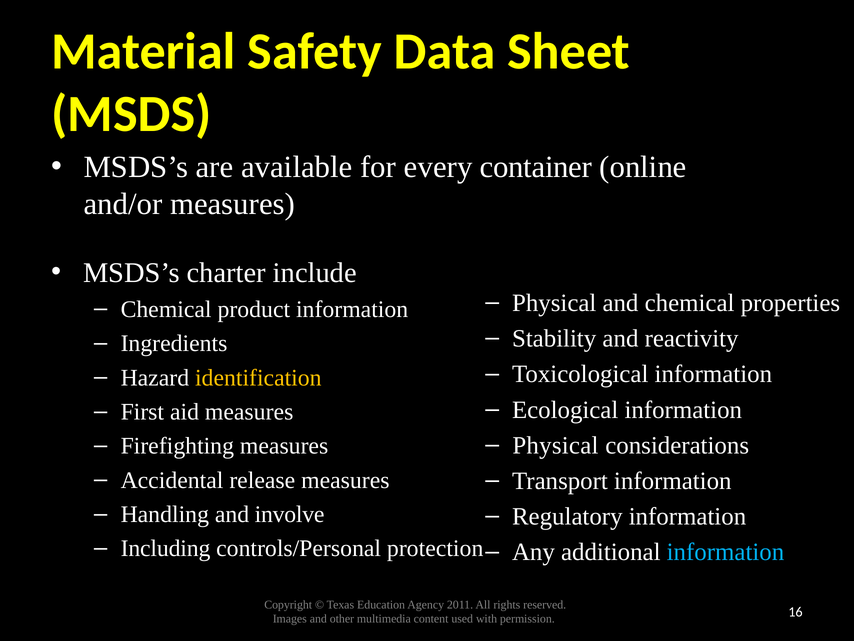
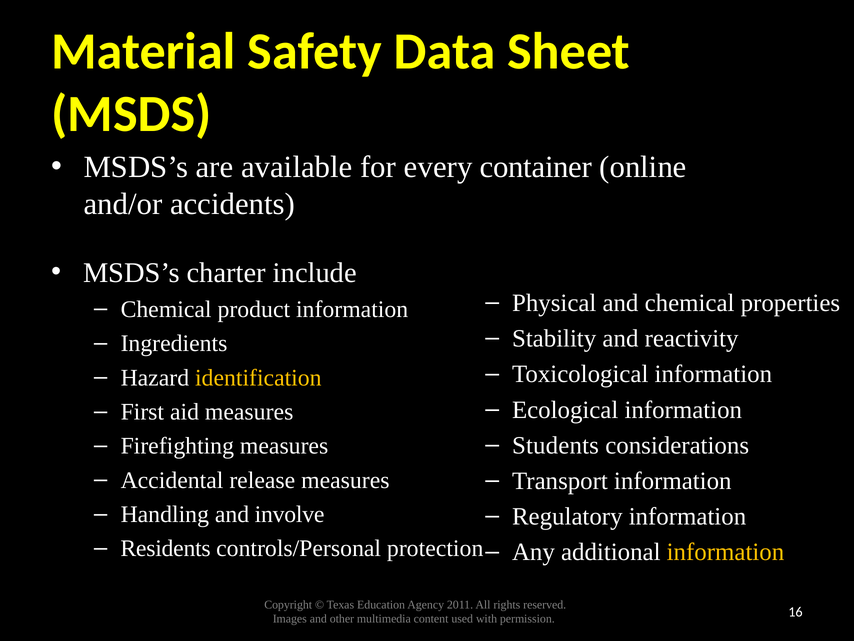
and/or measures: measures -> accidents (233, 204)
Physical: Physical -> Students (555, 445)
Including: Including -> Residents (166, 548)
information colour: light blue -> yellow (725, 552)
